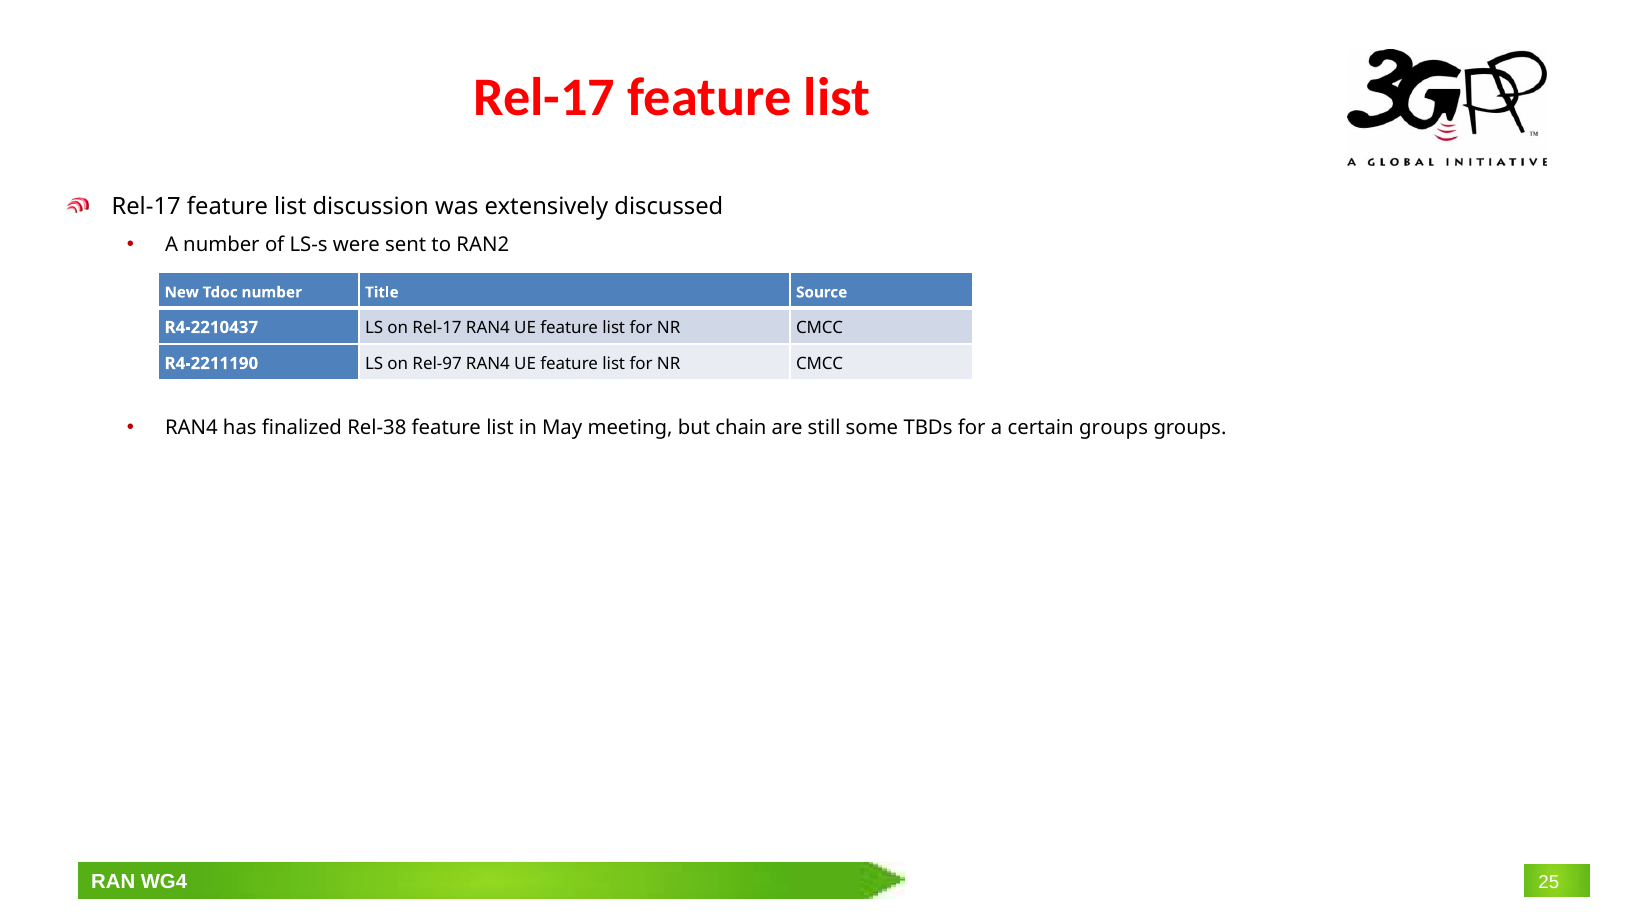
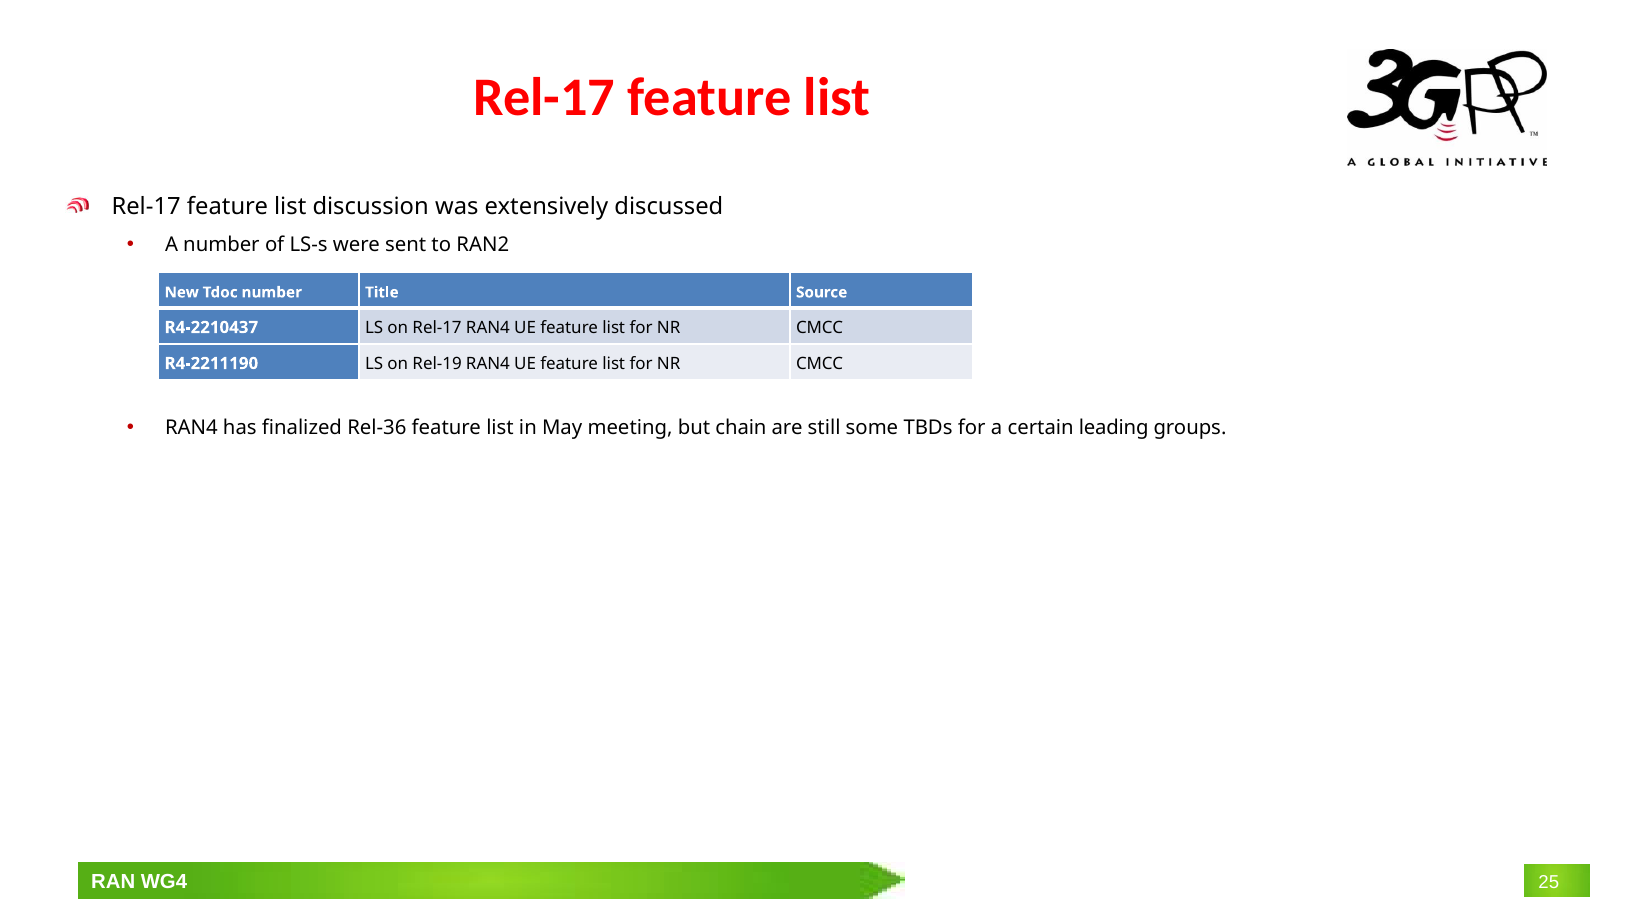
Rel-97: Rel-97 -> Rel-19 (437, 363)
Rel-38: Rel-38 -> Rel-36 (377, 428)
certain groups: groups -> leading (1114, 428)
